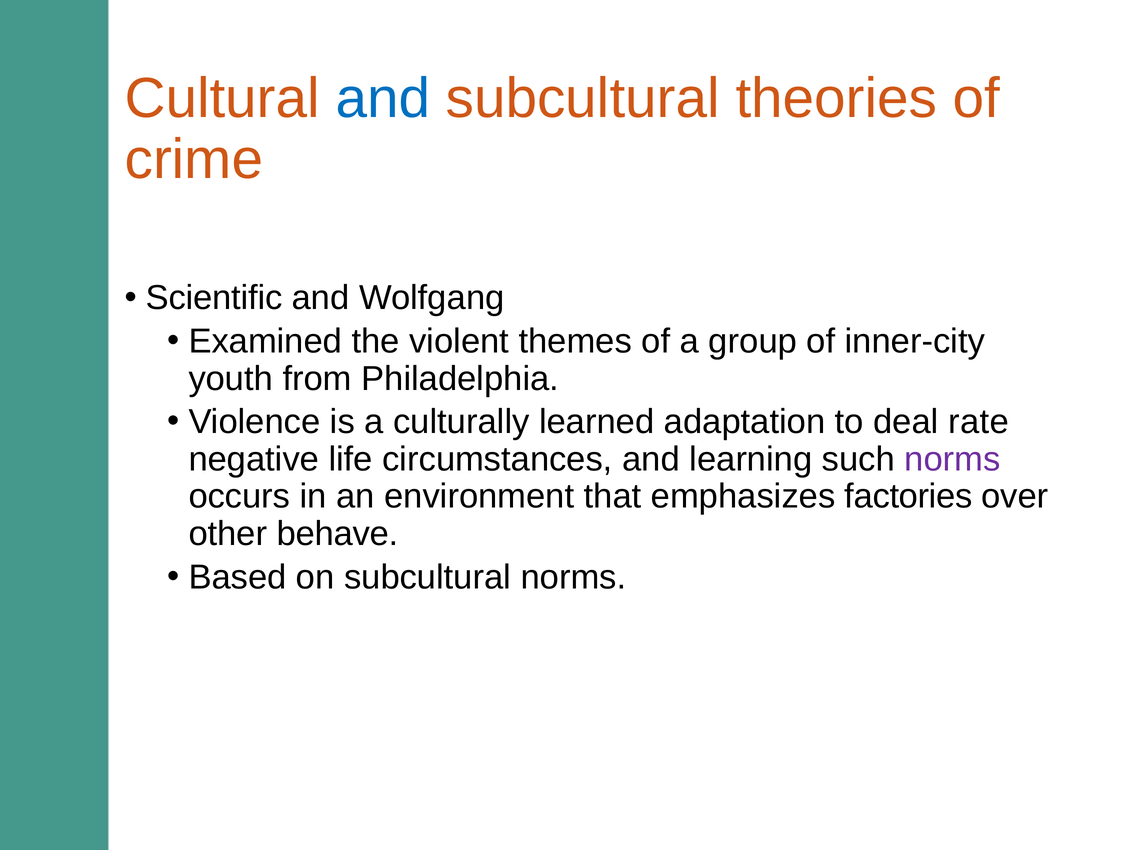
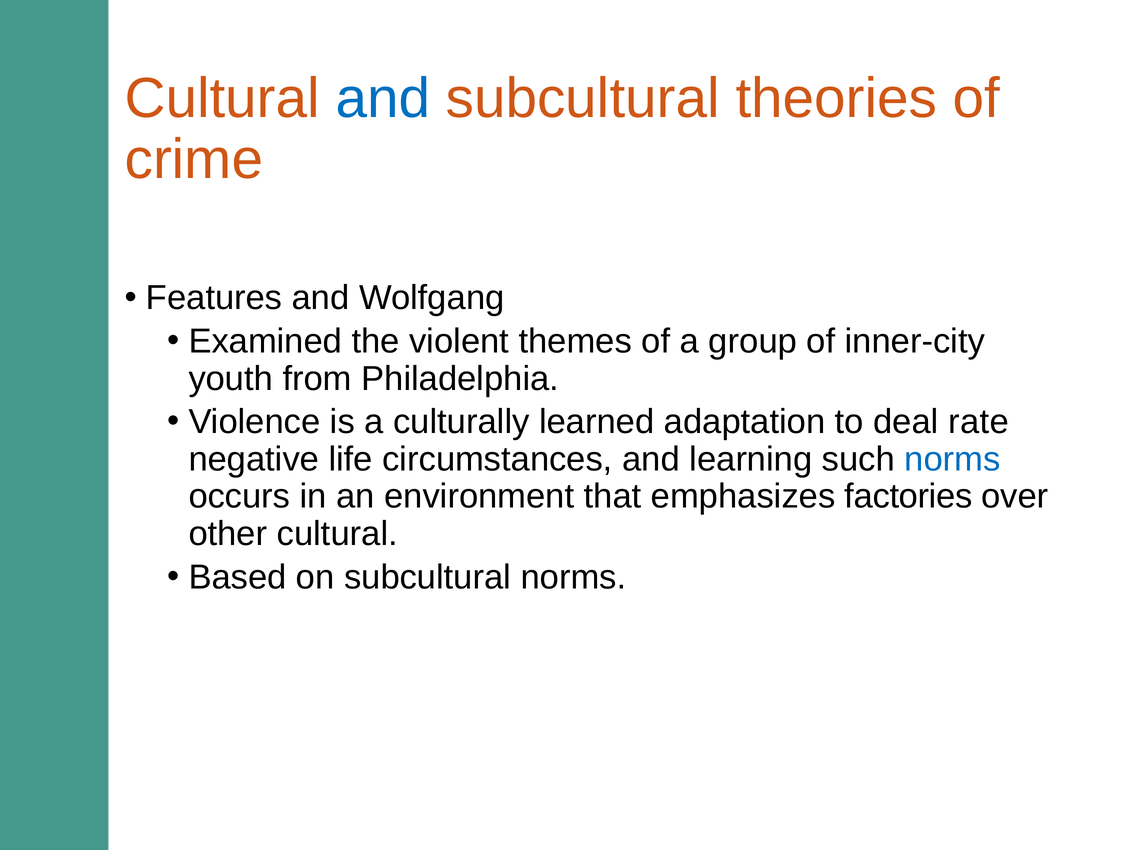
Scientific: Scientific -> Features (214, 298)
norms colour: purple -> blue (952, 459)
other behave: behave -> cultural (337, 534)
